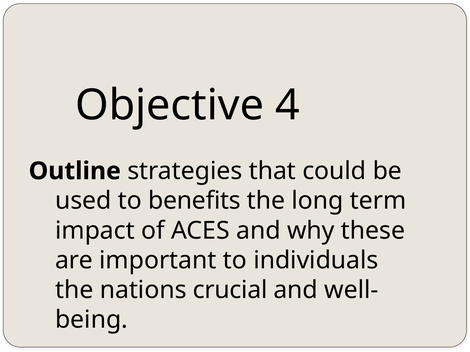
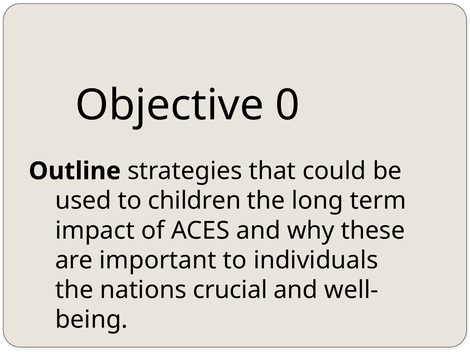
4: 4 -> 0 (288, 106)
benefits: benefits -> children (194, 201)
